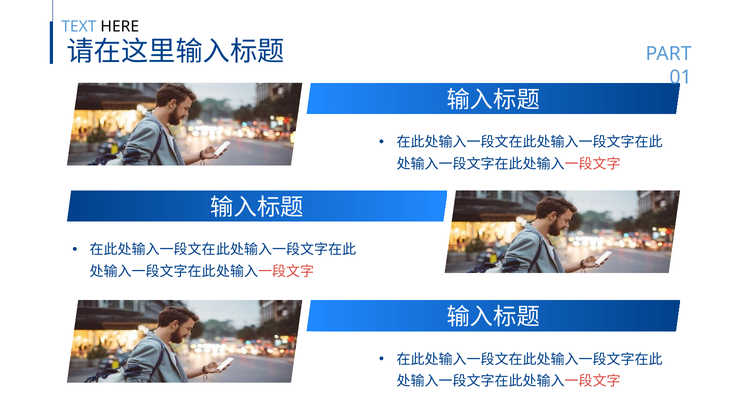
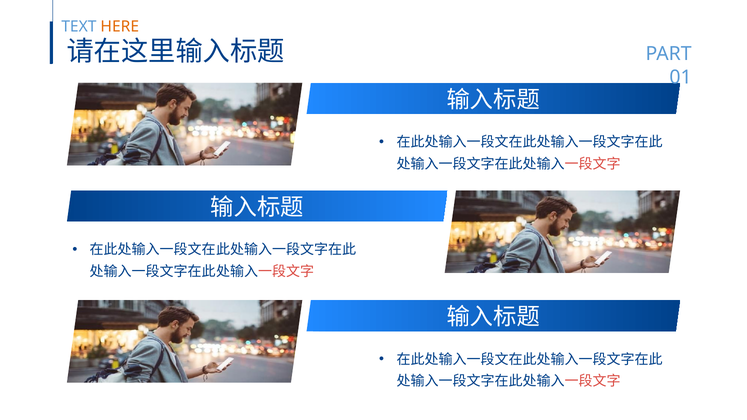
HERE colour: black -> orange (120, 27)
